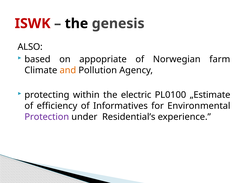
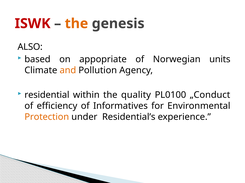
the colour: black -> orange (76, 24)
farm: farm -> units (220, 59)
protecting: protecting -> residential (47, 95)
electric: electric -> quality (136, 95)
„Estimate: „Estimate -> „Conduct (210, 95)
Protection colour: purple -> orange (47, 117)
